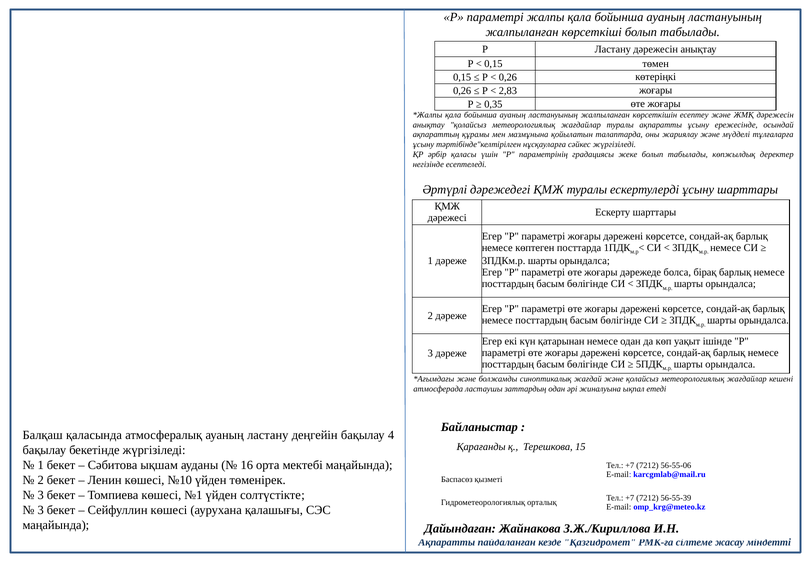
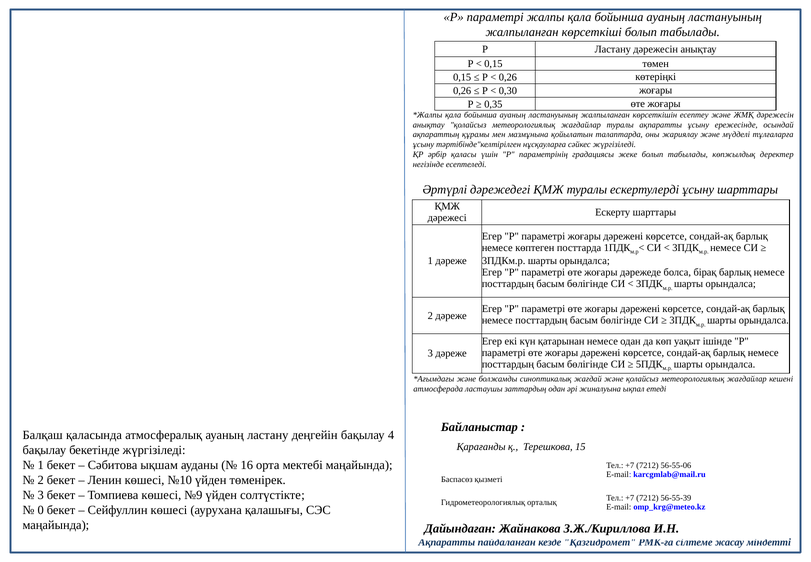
2,83: 2,83 -> 0,30 (508, 91)
№1: №1 -> №9 (193, 495)
3: 3 -> 0 (41, 510)
